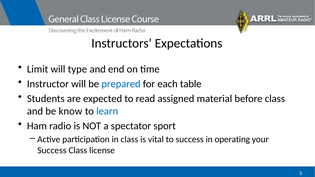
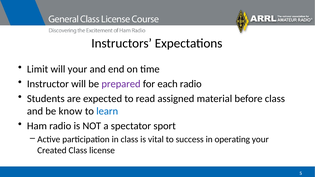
will type: type -> your (77, 69)
prepared colour: blue -> purple (121, 84)
each table: table -> radio (191, 84)
Success: Success -> Created (52, 151)
